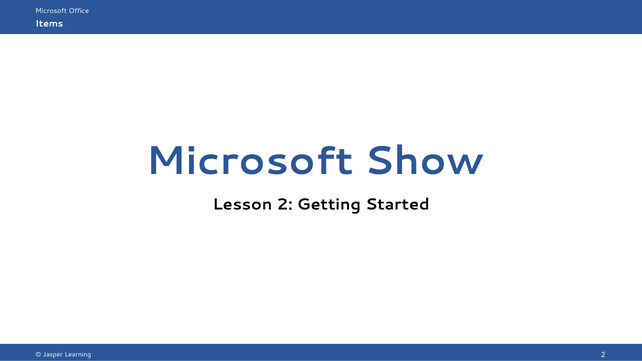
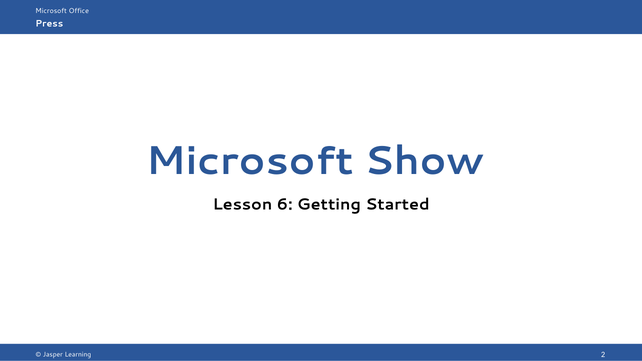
Items: Items -> Press (49, 24)
Lesson 2: 2 -> 6 (285, 204)
